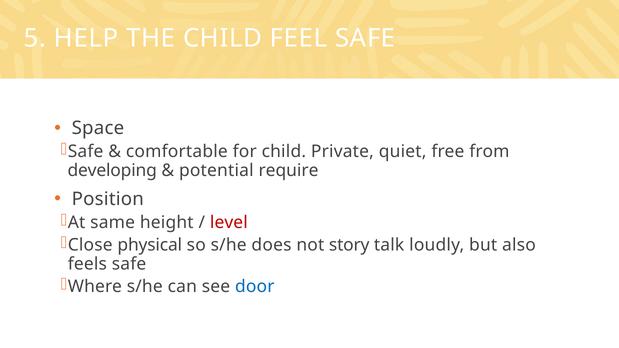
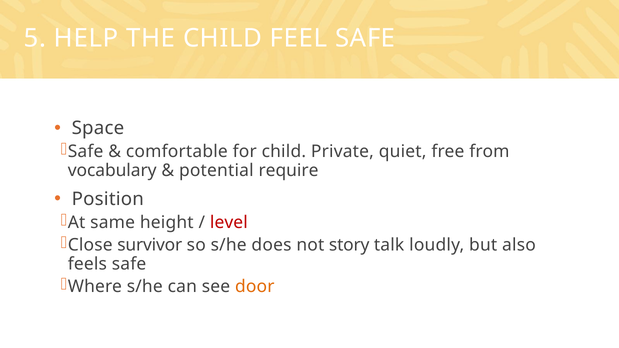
developing: developing -> vocabulary (112, 171)
physical: physical -> survivor (150, 245)
door colour: blue -> orange (255, 287)
